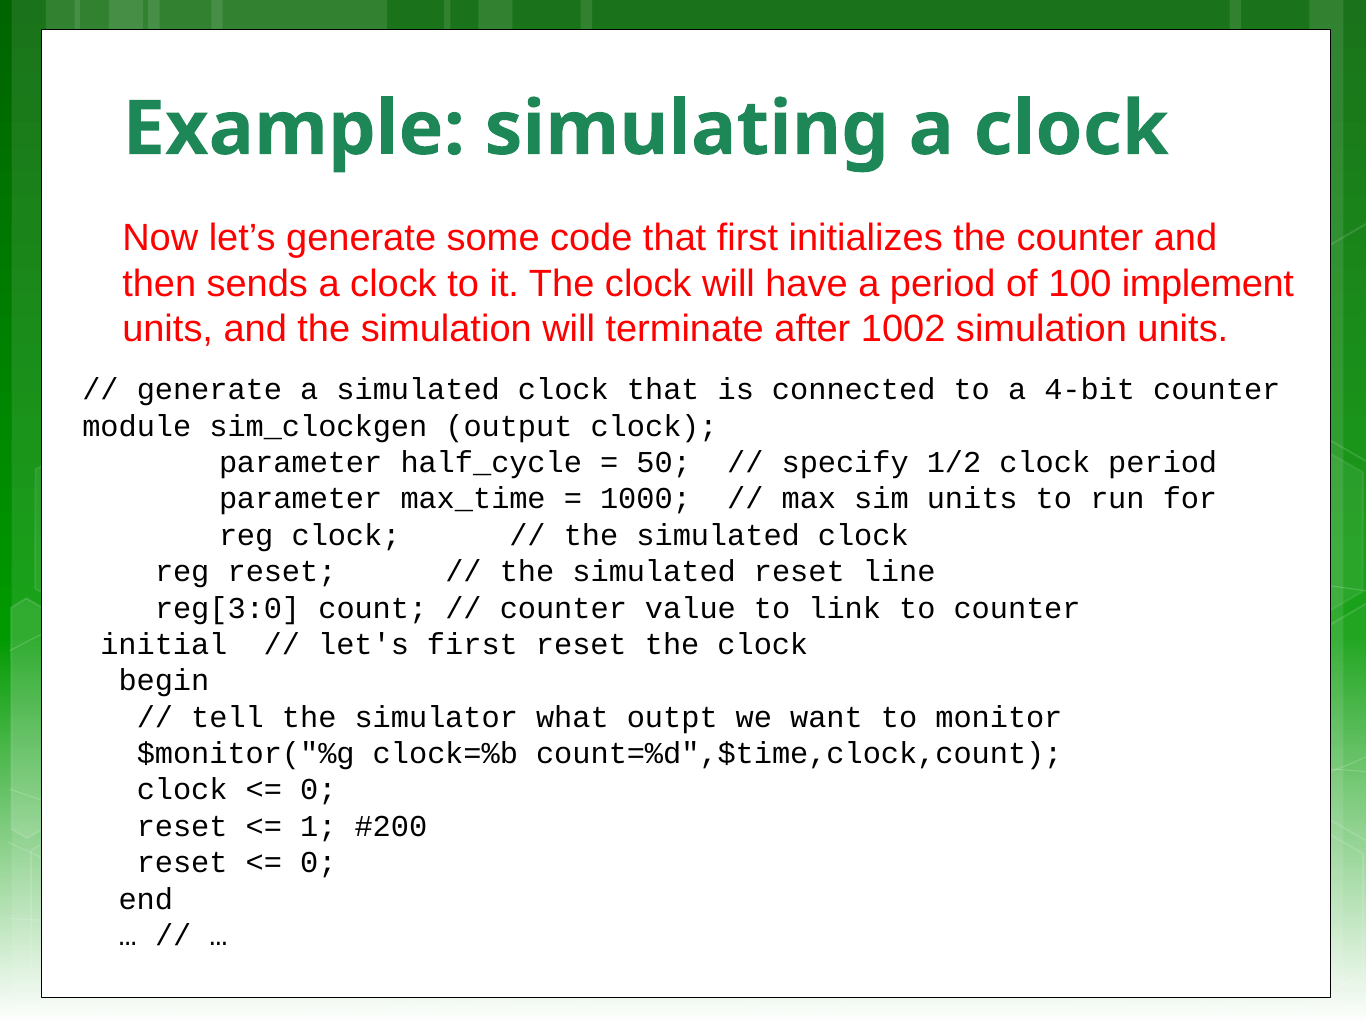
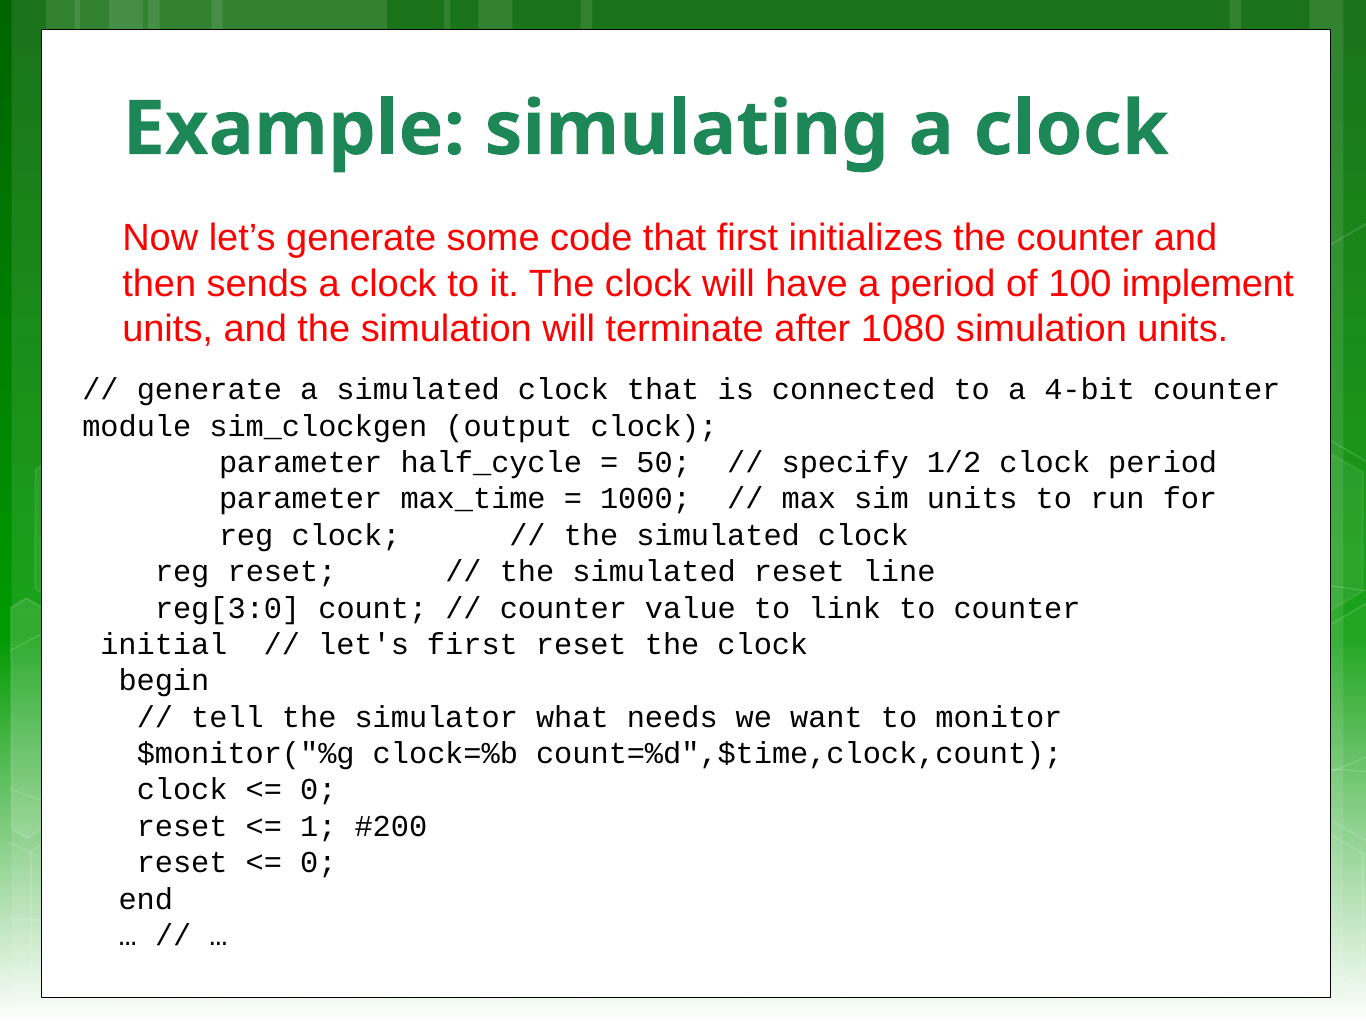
1002: 1002 -> 1080 (903, 329)
outpt: outpt -> needs (672, 718)
